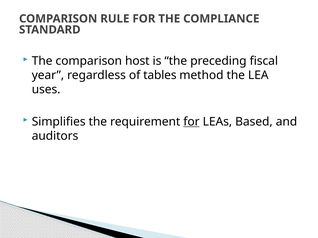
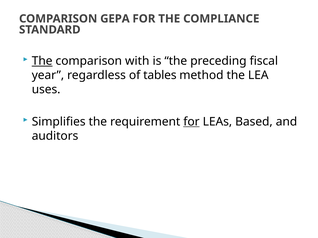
RULE: RULE -> GEPA (115, 19)
The underline: none -> present (42, 61)
host: host -> with (137, 61)
